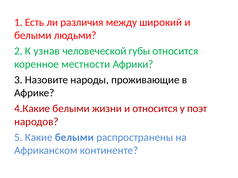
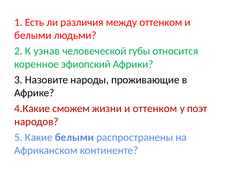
между широкий: широкий -> оттенком (161, 22)
местности: местности -> эфиопский (86, 64)
4.Какие белыми: белыми -> сможем (71, 109)
и относится: относится -> оттенком (155, 109)
